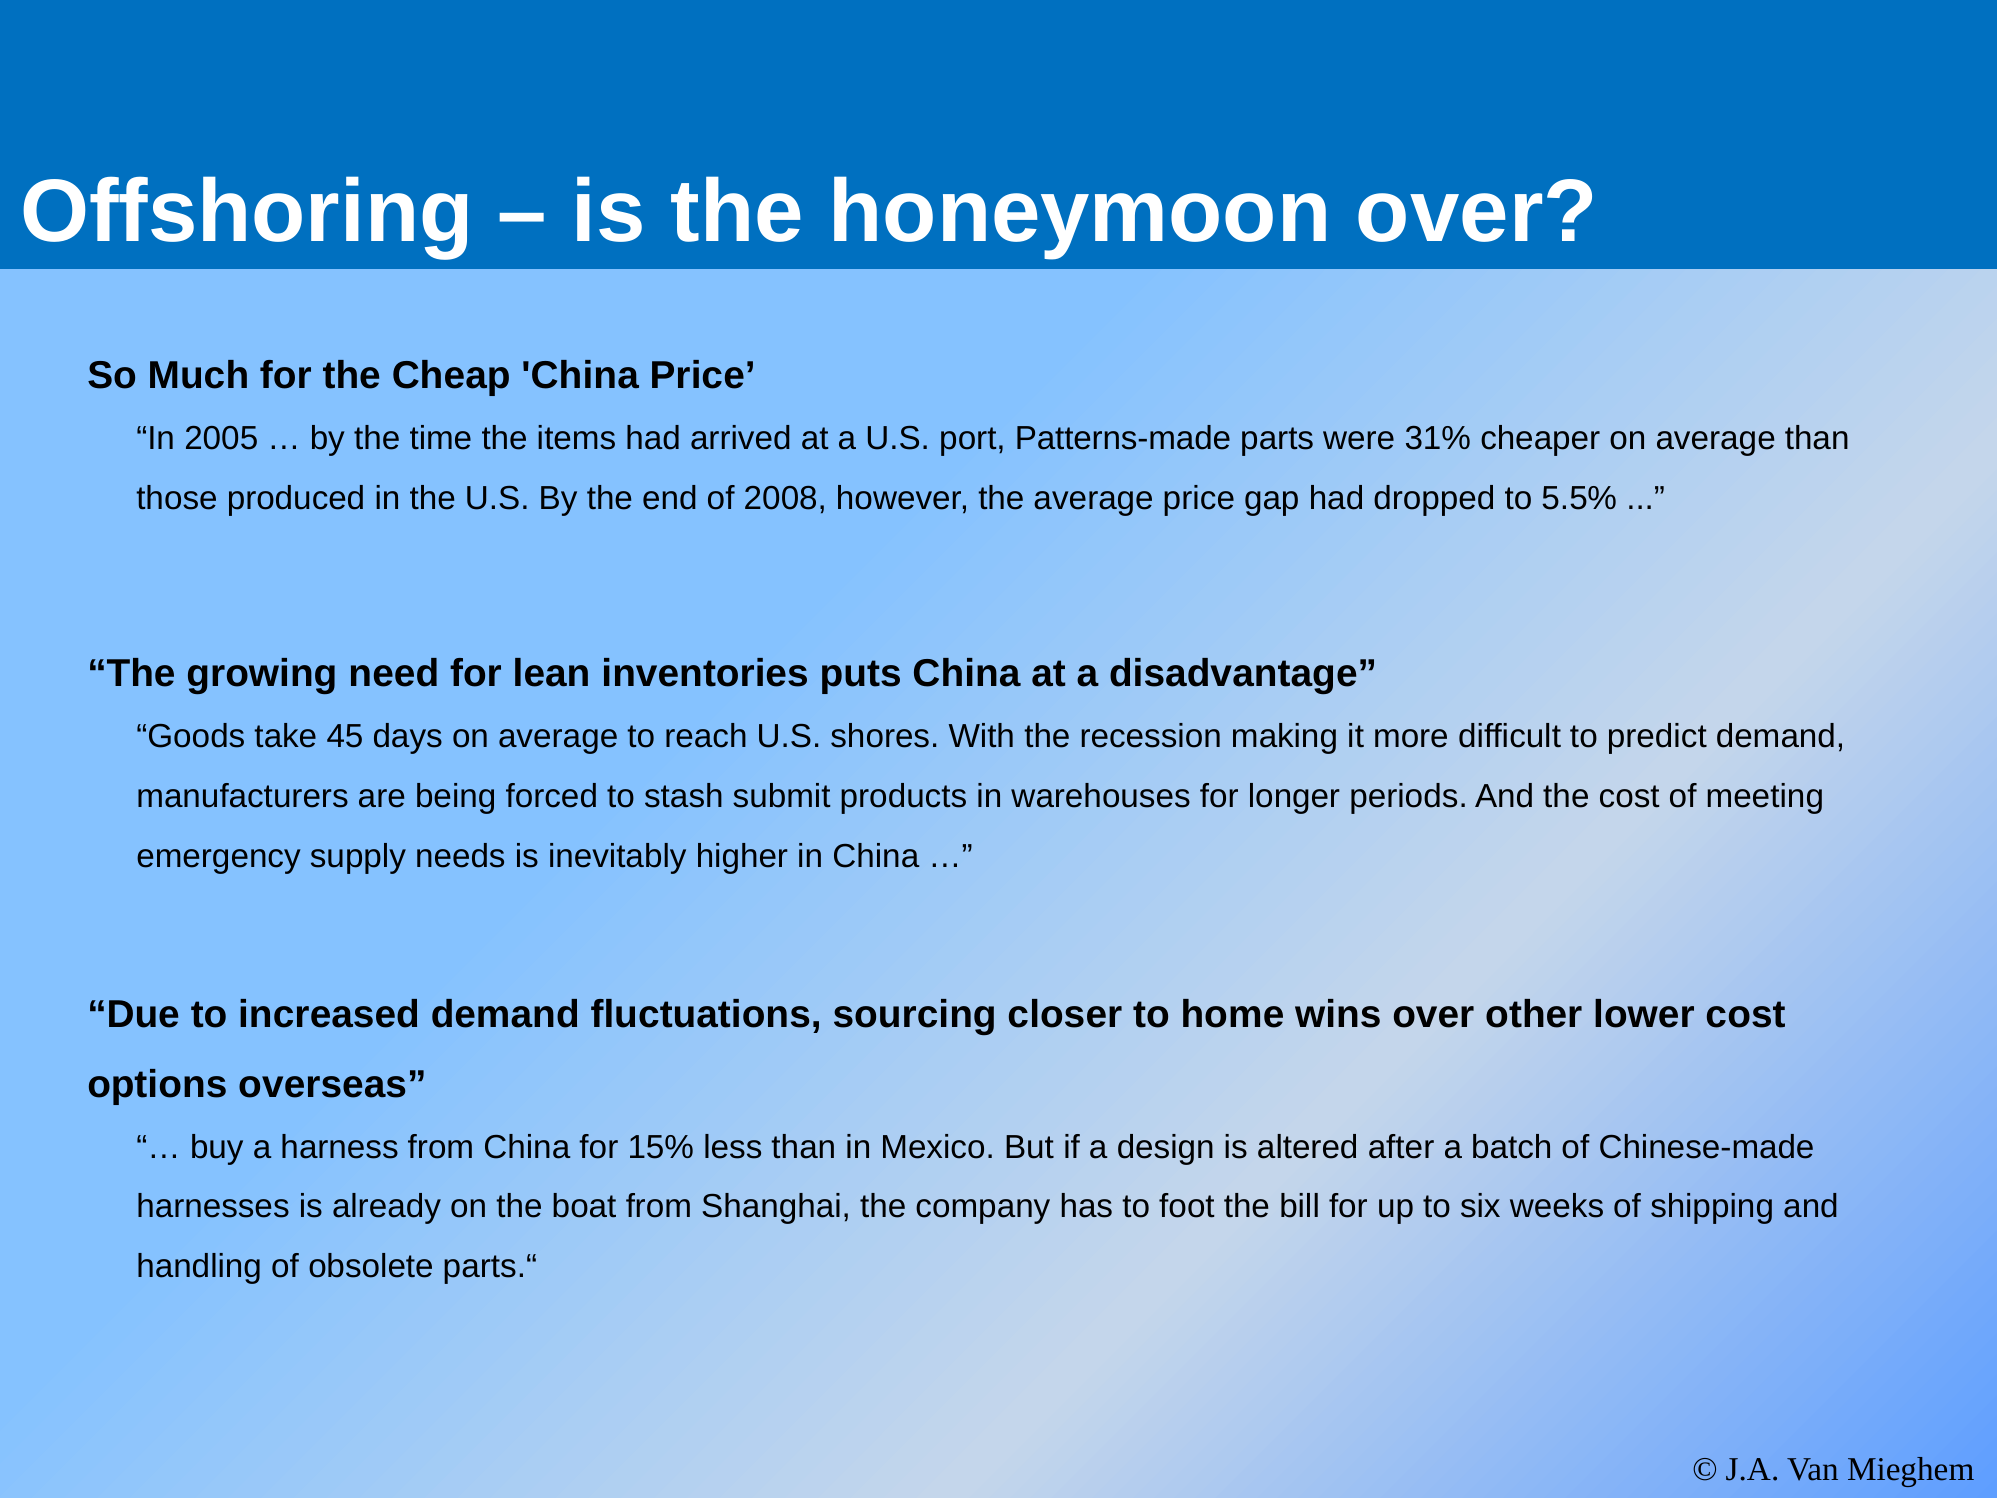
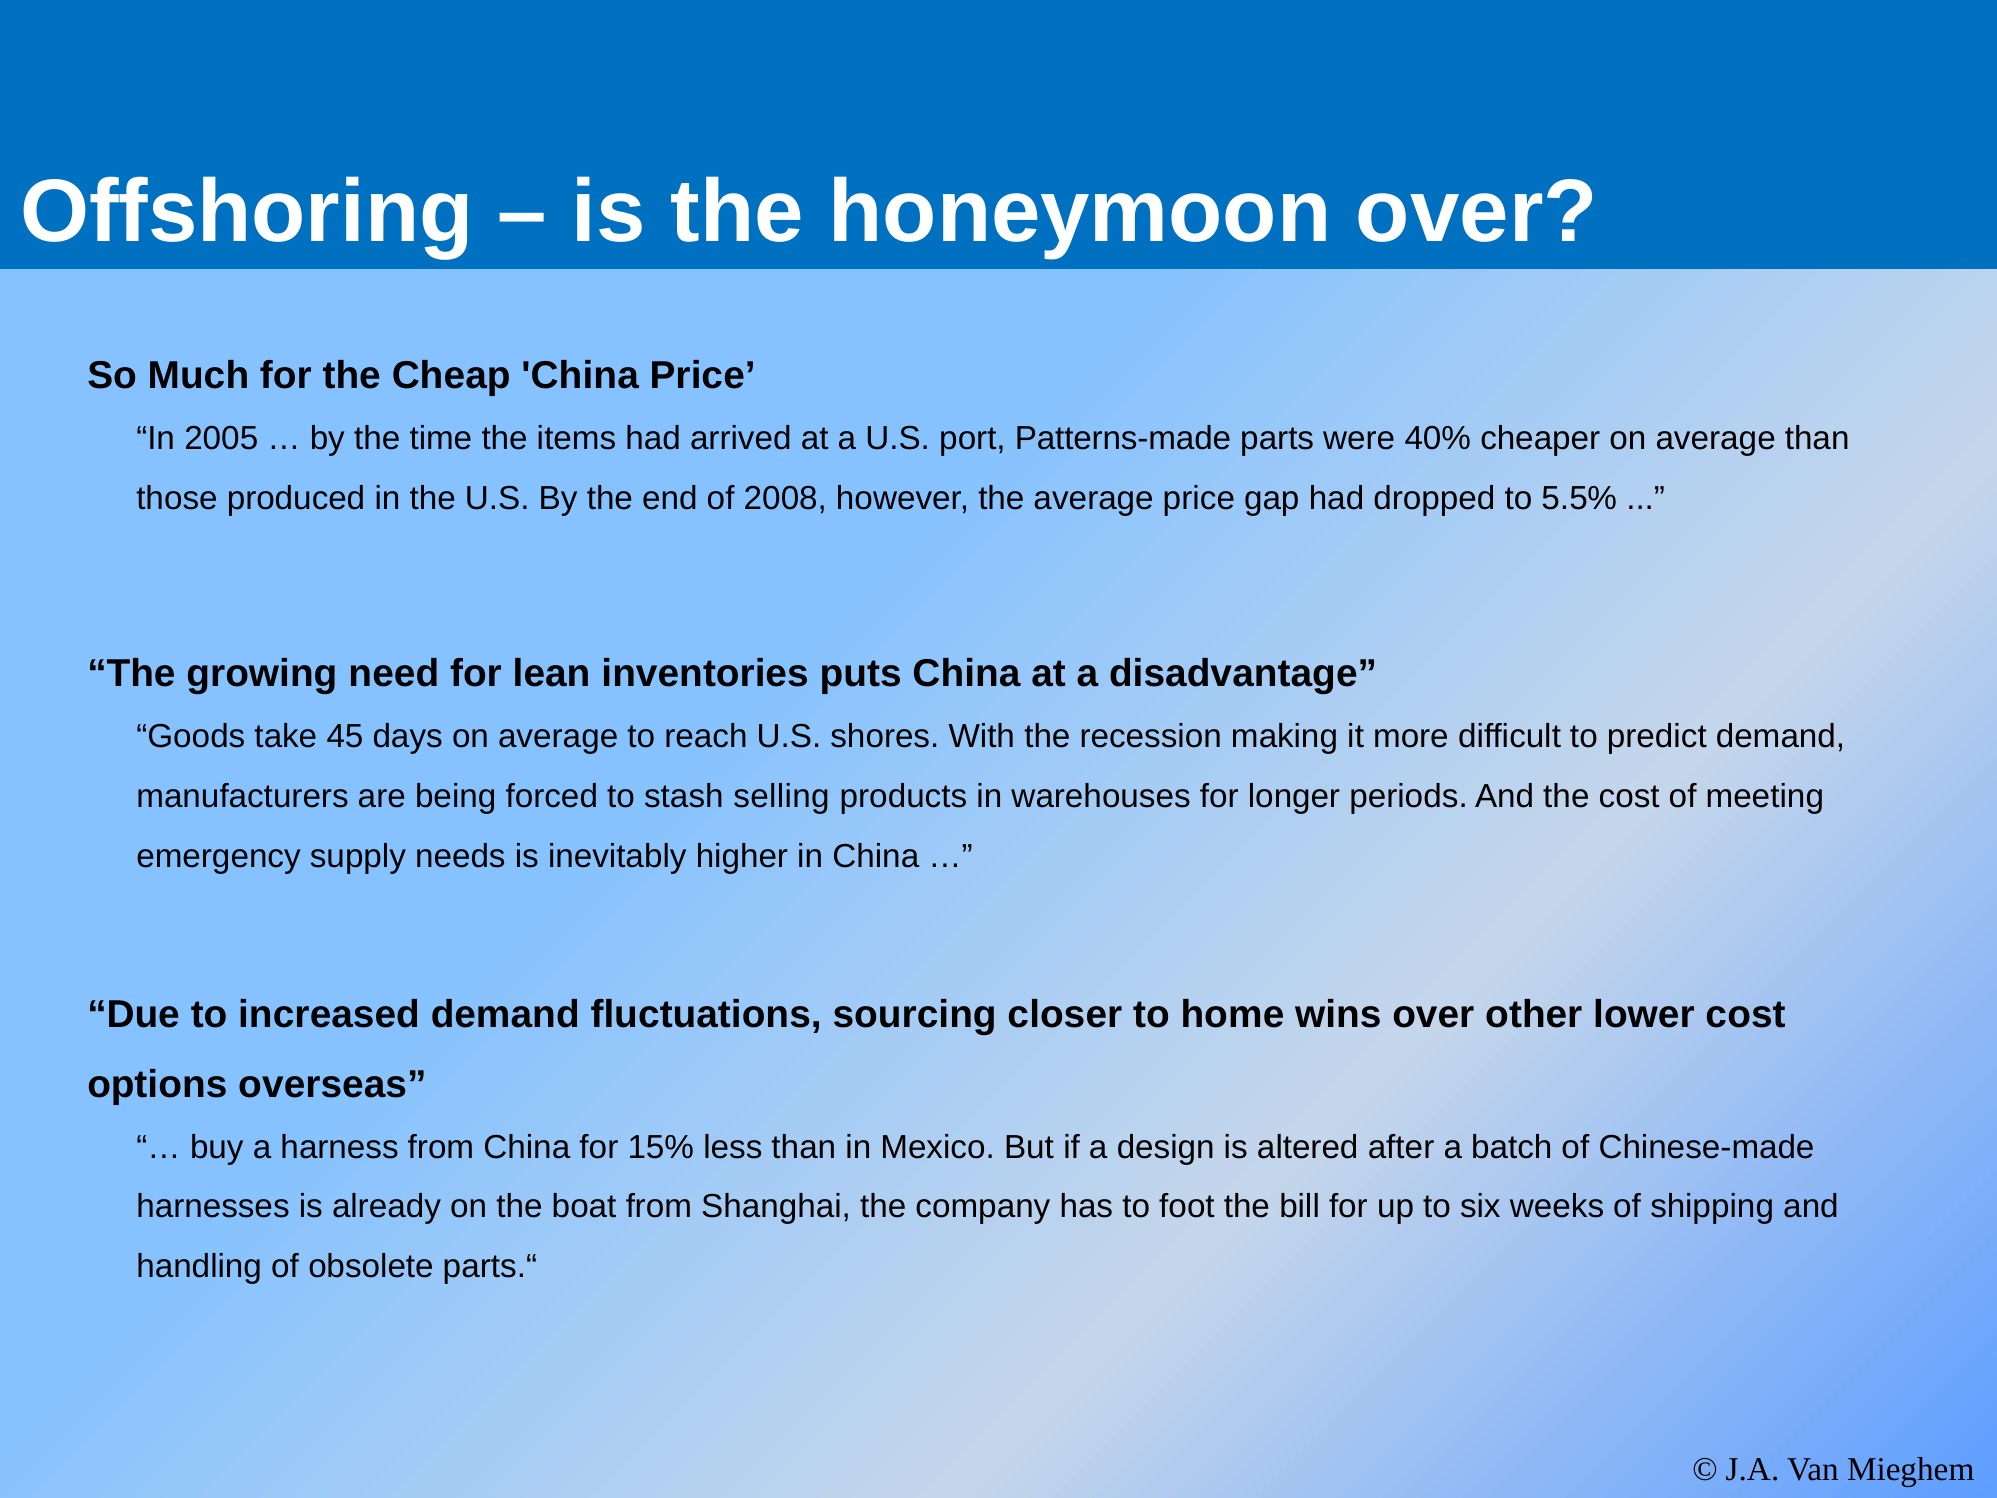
31%: 31% -> 40% (1438, 438)
submit: submit -> selling (781, 796)
